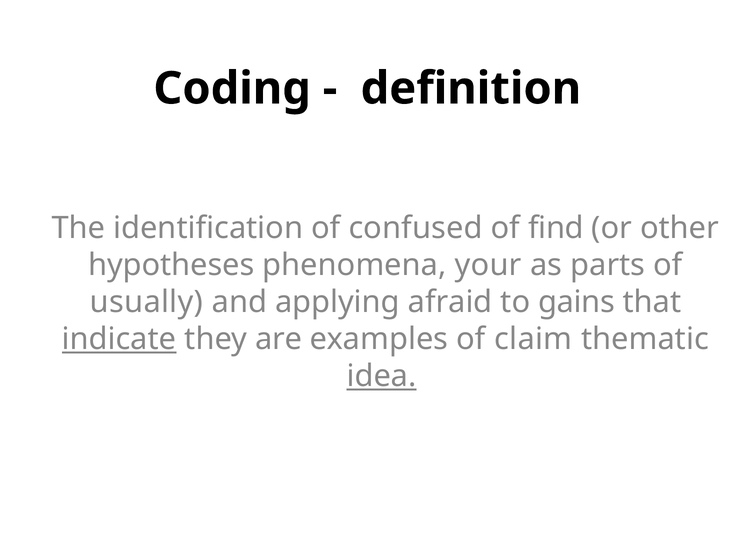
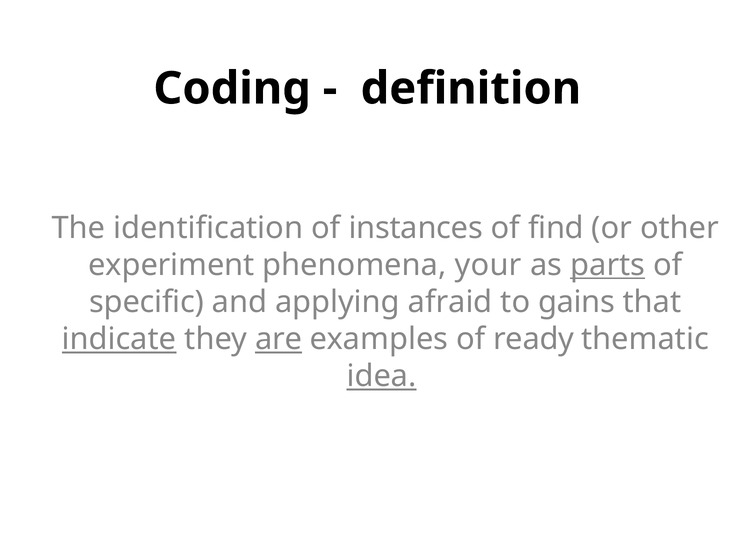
confused: confused -> instances (416, 228)
hypotheses: hypotheses -> experiment (171, 265)
parts underline: none -> present (608, 265)
usually: usually -> specific (147, 302)
are underline: none -> present (279, 339)
claim: claim -> ready (534, 339)
